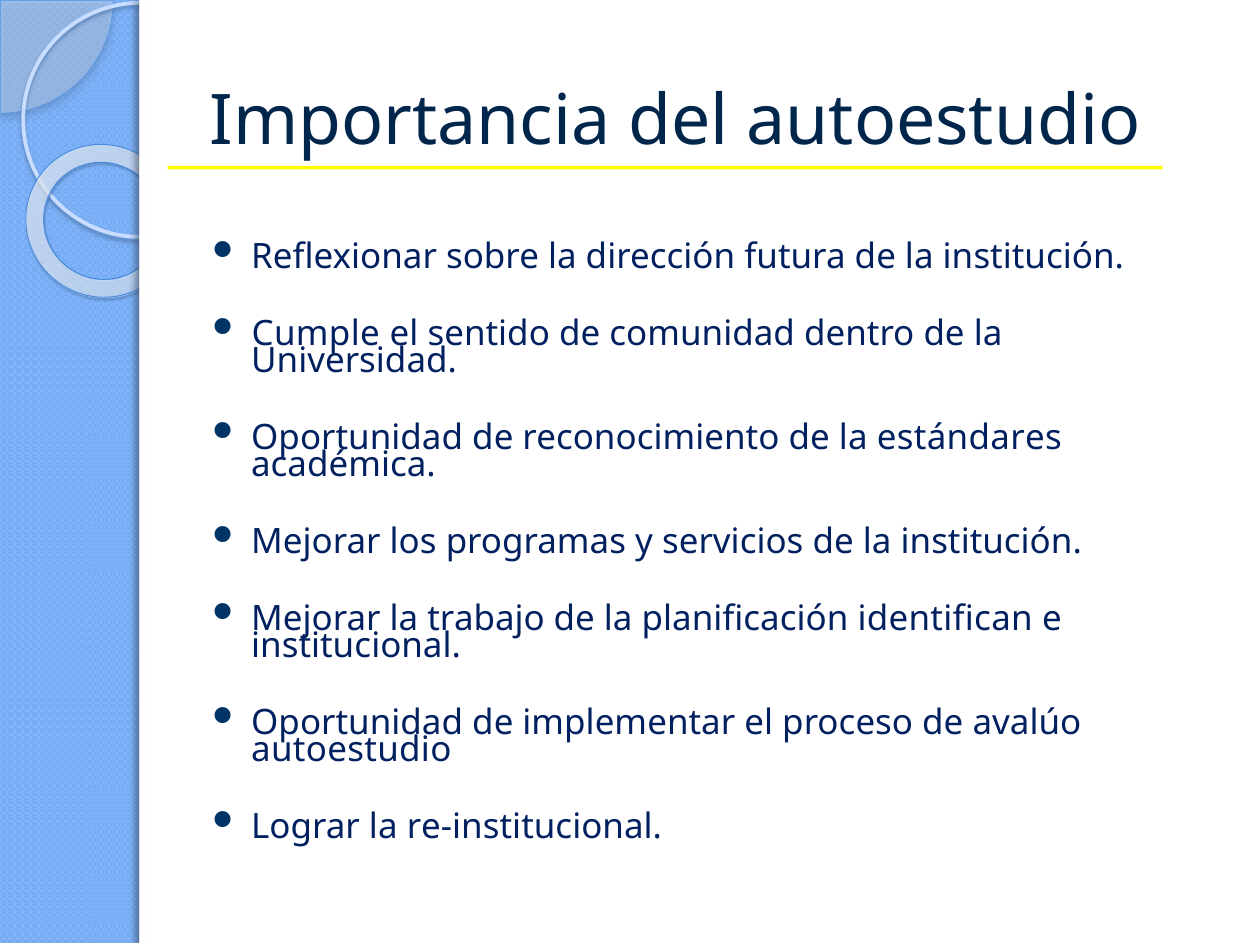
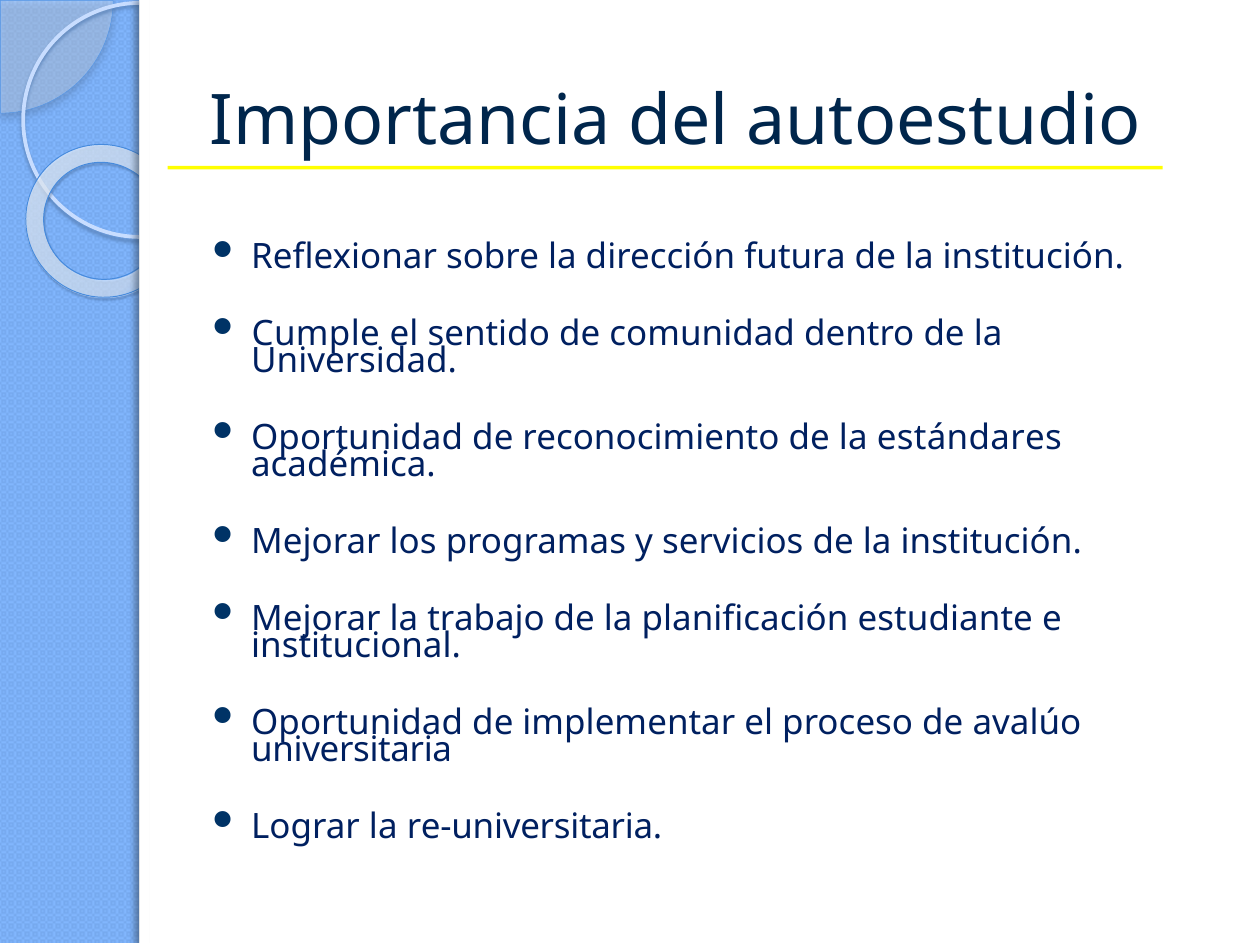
identifican: identifican -> estudiante (945, 619)
autoestudio: autoestudio -> universitaria (352, 750)
re-institucional: re-institucional -> re-universitaria (535, 827)
